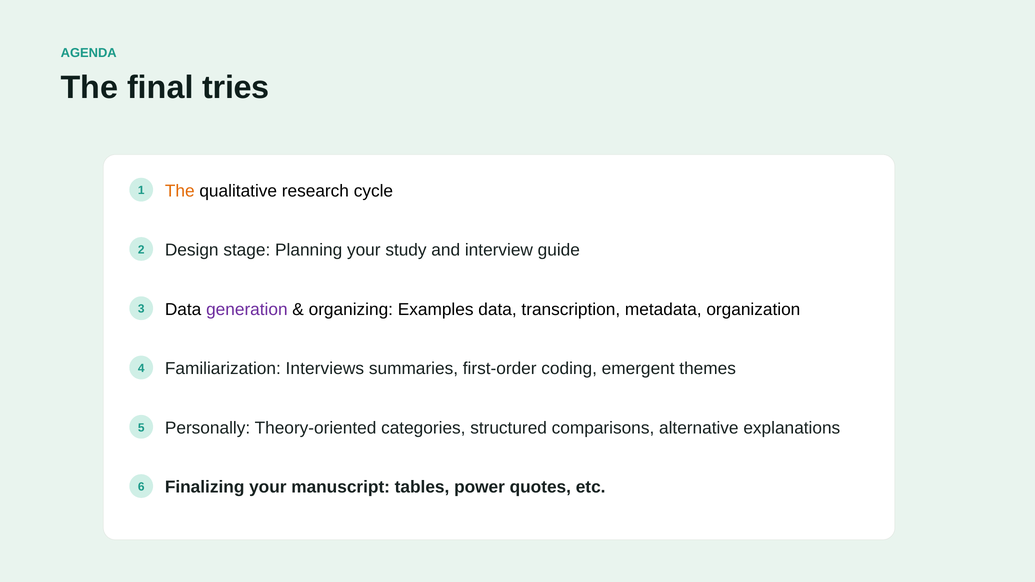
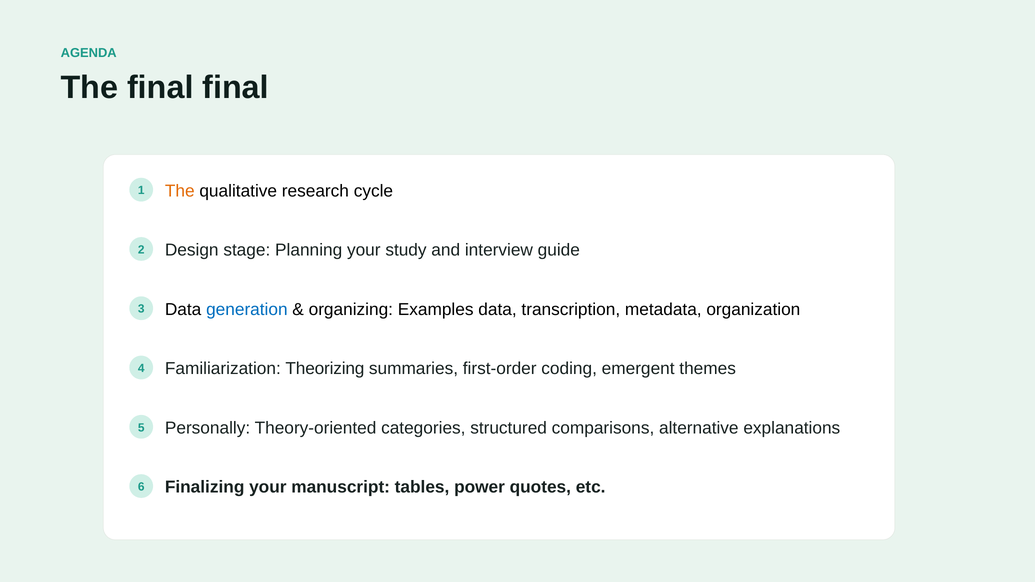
final tries: tries -> final (236, 88)
generation colour: purple -> blue (247, 310)
Interviews: Interviews -> Theorizing (325, 369)
